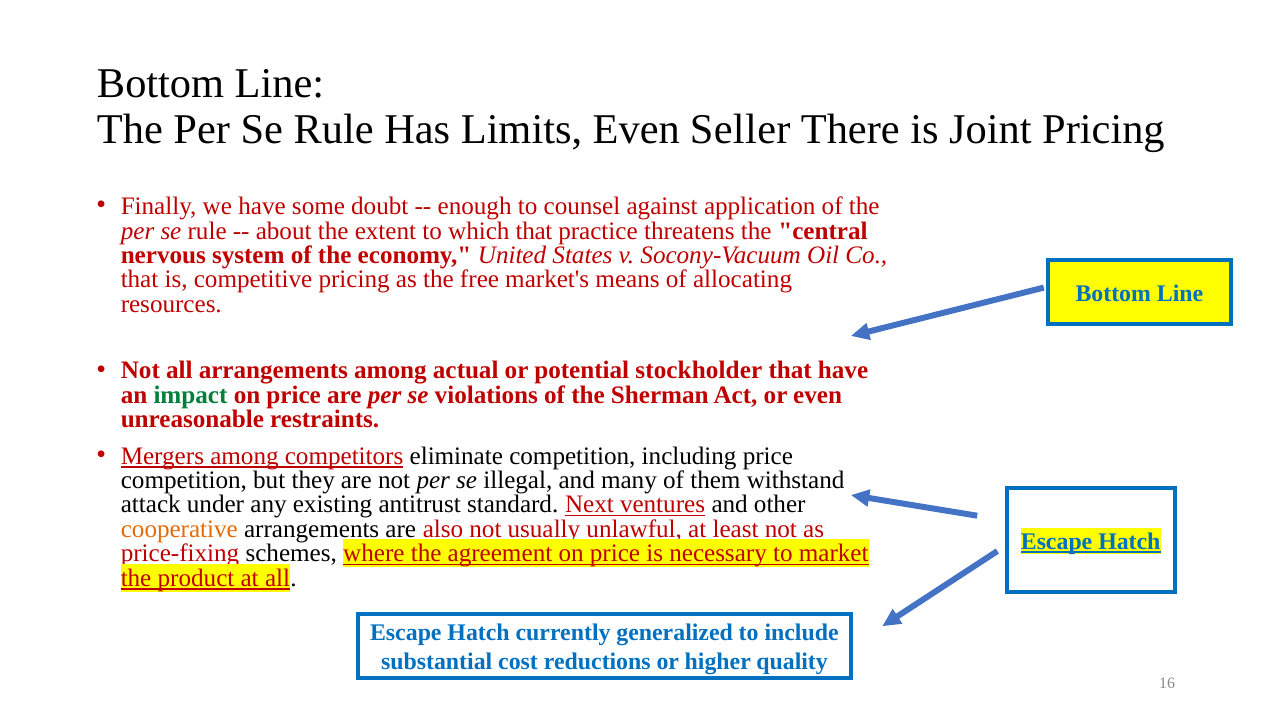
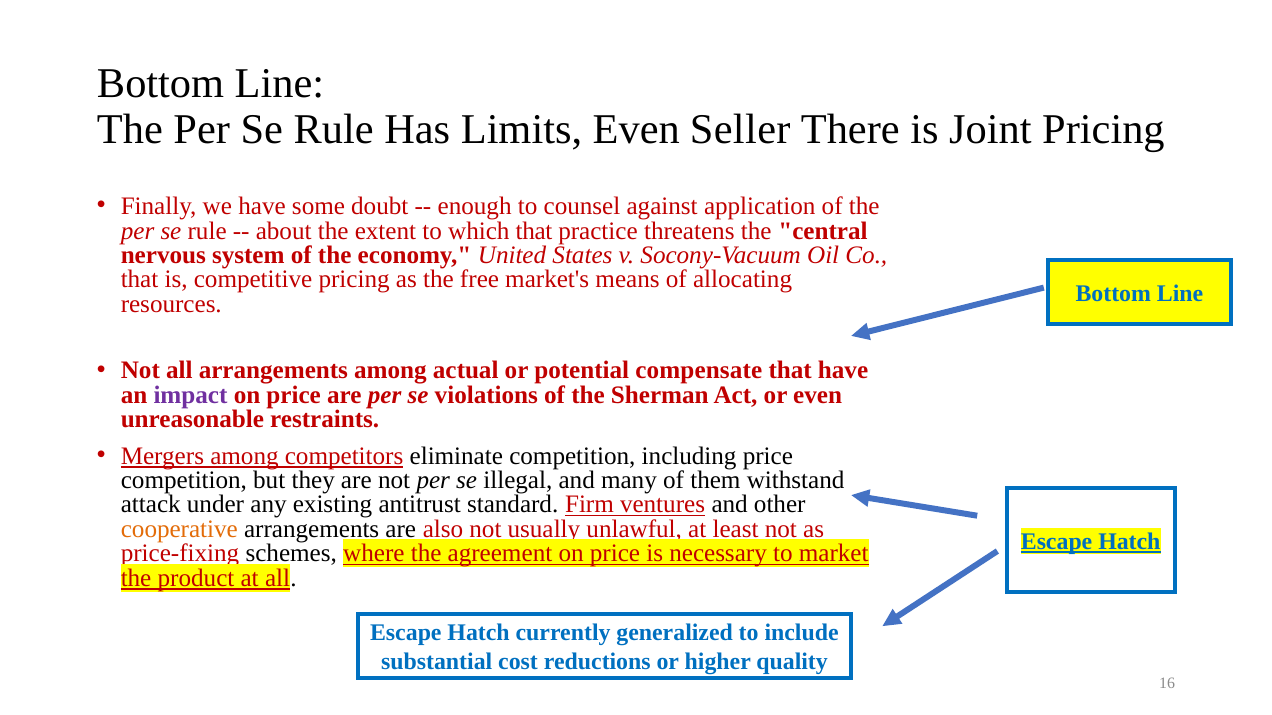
stockholder: stockholder -> compensate (699, 371)
impact colour: green -> purple (190, 395)
Next: Next -> Firm (589, 505)
